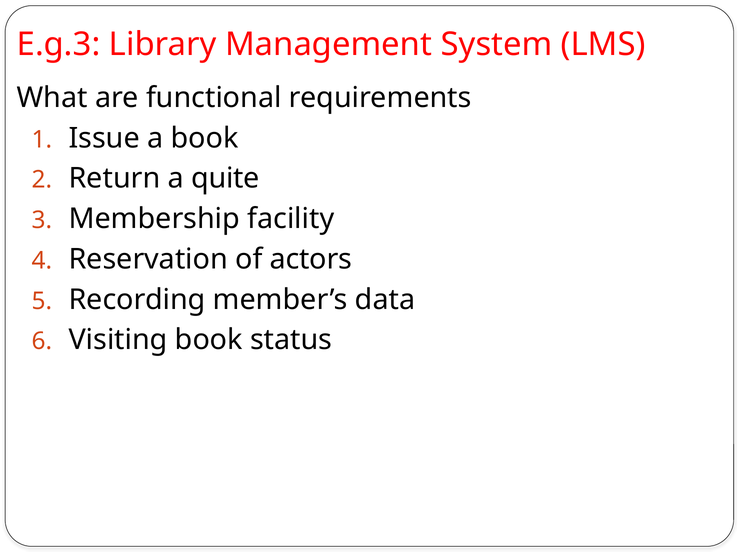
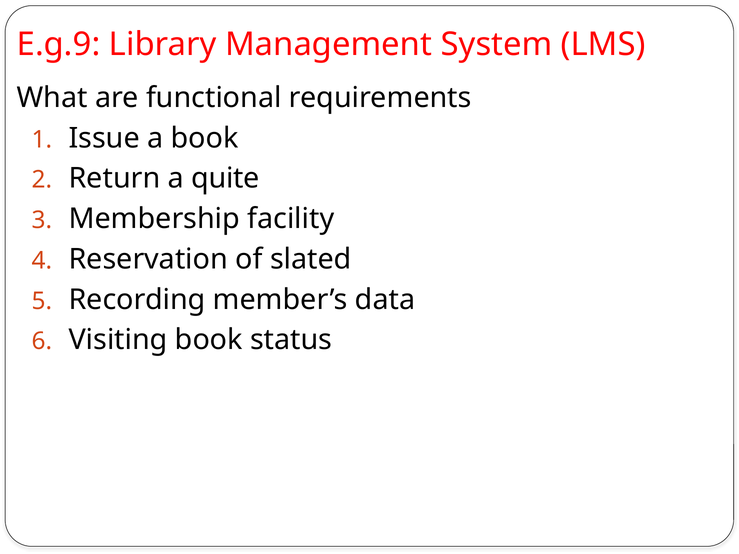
E.g.3: E.g.3 -> E.g.9 (59, 45)
actors: actors -> slated (311, 259)
